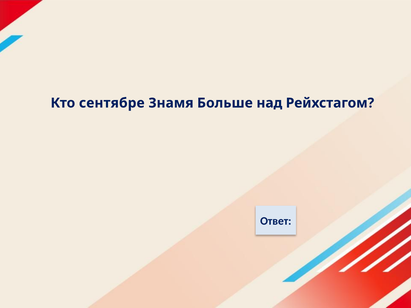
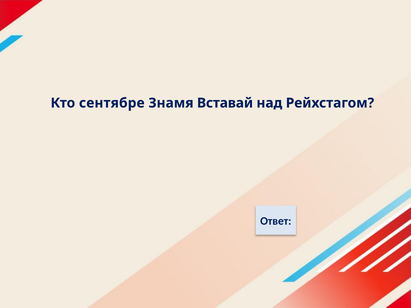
Больше: Больше -> Вставай (225, 103)
